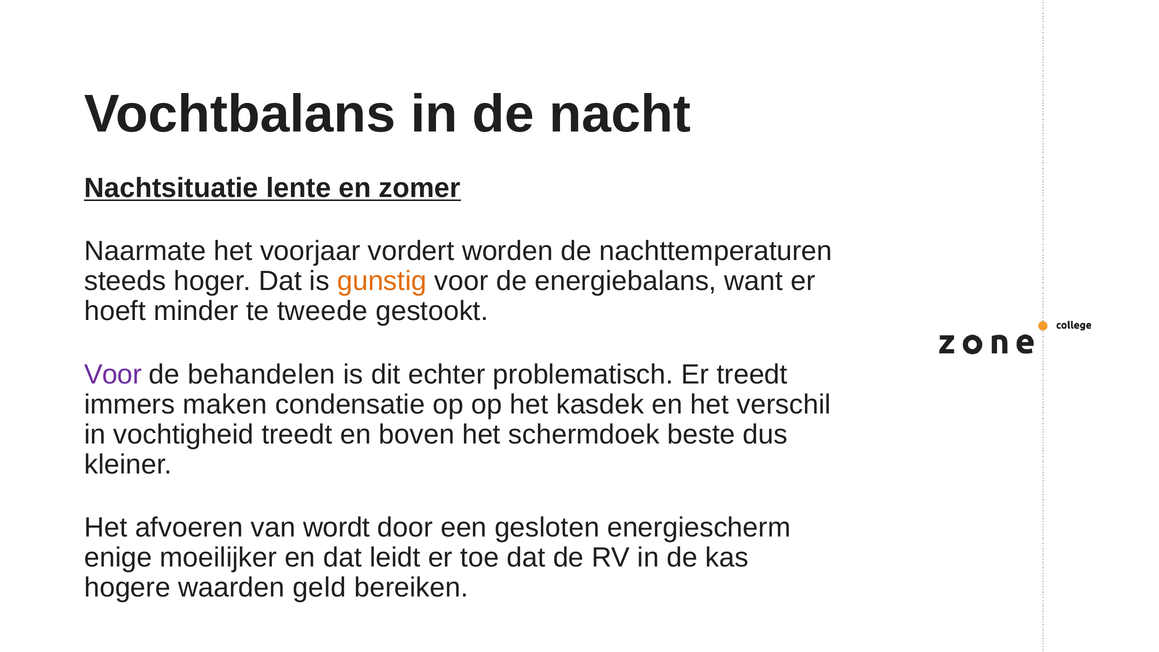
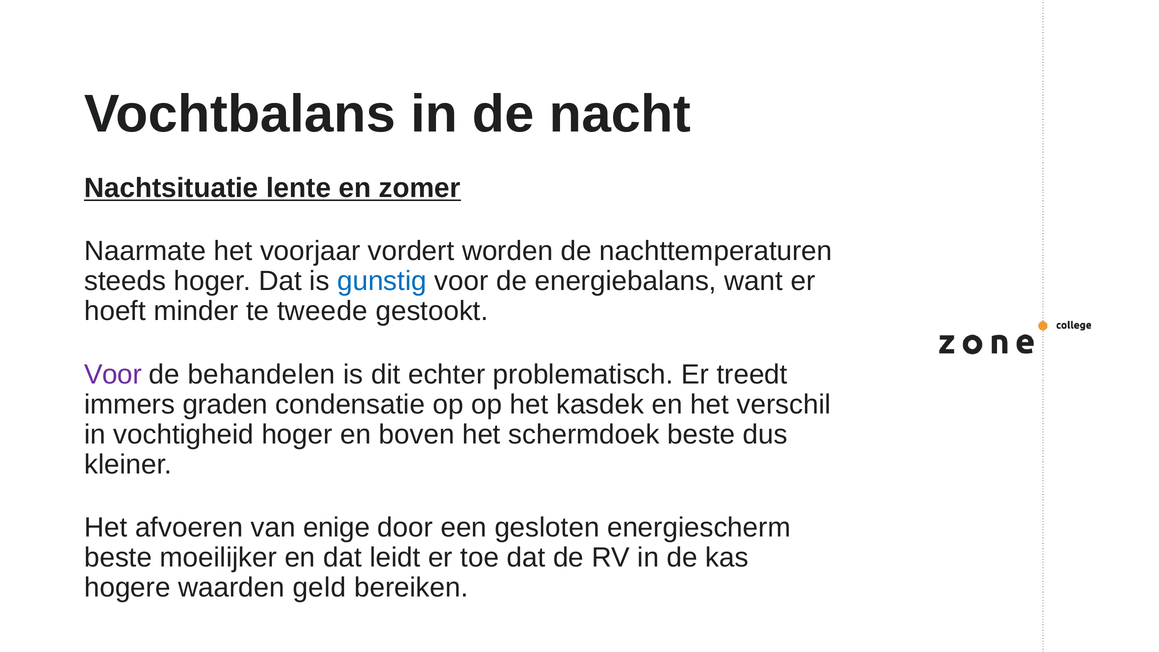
gunstig colour: orange -> blue (382, 281)
maken: maken -> graden (225, 404)
vochtigheid treedt: treedt -> hoger (297, 434)
wordt: wordt -> enige (337, 528)
enige: enige -> beste (118, 558)
